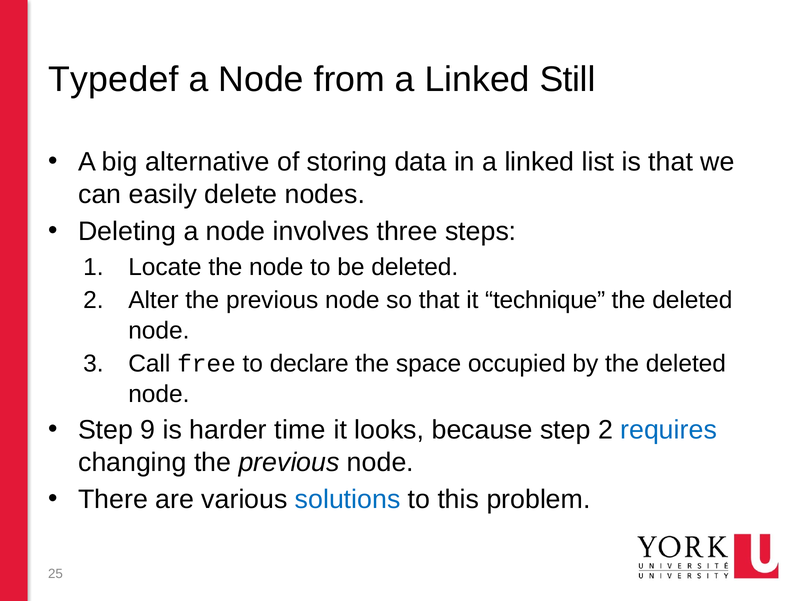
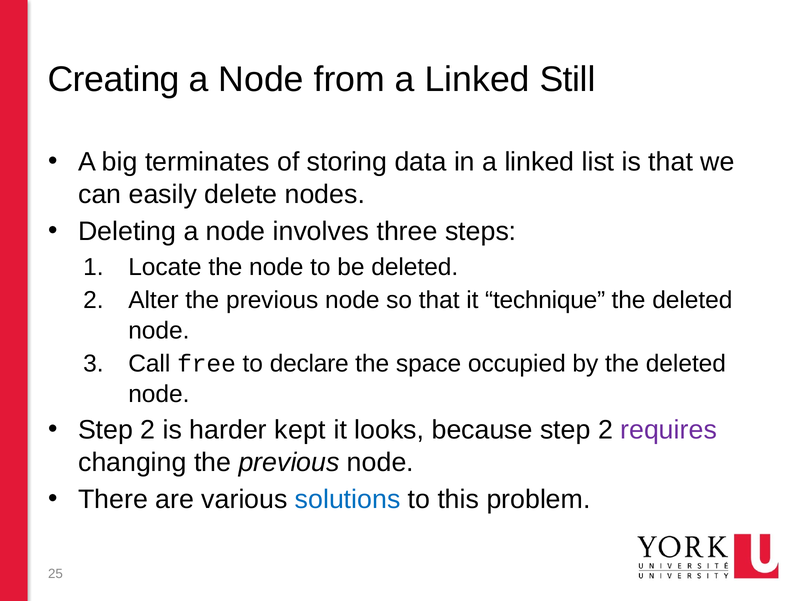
Typedef: Typedef -> Creating (114, 79)
alternative: alternative -> terminates (207, 162)
9: 9 -> 2 (148, 431)
time: time -> kept (300, 431)
requires colour: blue -> purple (669, 431)
